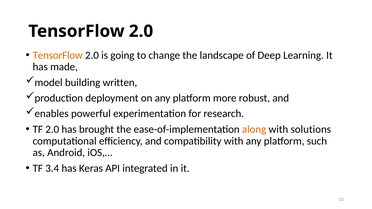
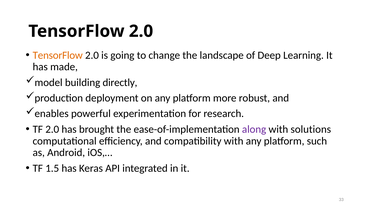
written: written -> directly (120, 83)
along colour: orange -> purple (254, 129)
3.4: 3.4 -> 1.5 (52, 168)
